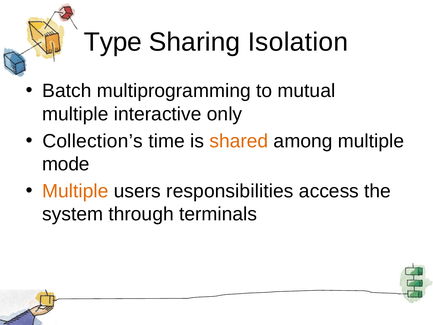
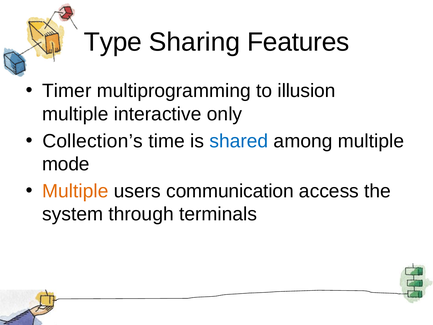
Isolation: Isolation -> Features (298, 42)
Batch: Batch -> Timer (67, 91)
mutual: mutual -> illusion (306, 91)
shared colour: orange -> blue (239, 141)
responsibilities: responsibilities -> communication (230, 191)
